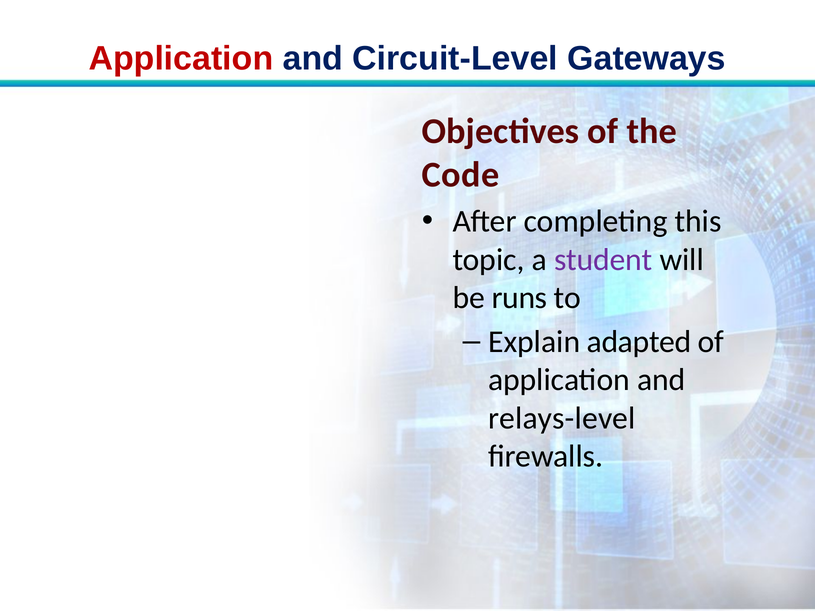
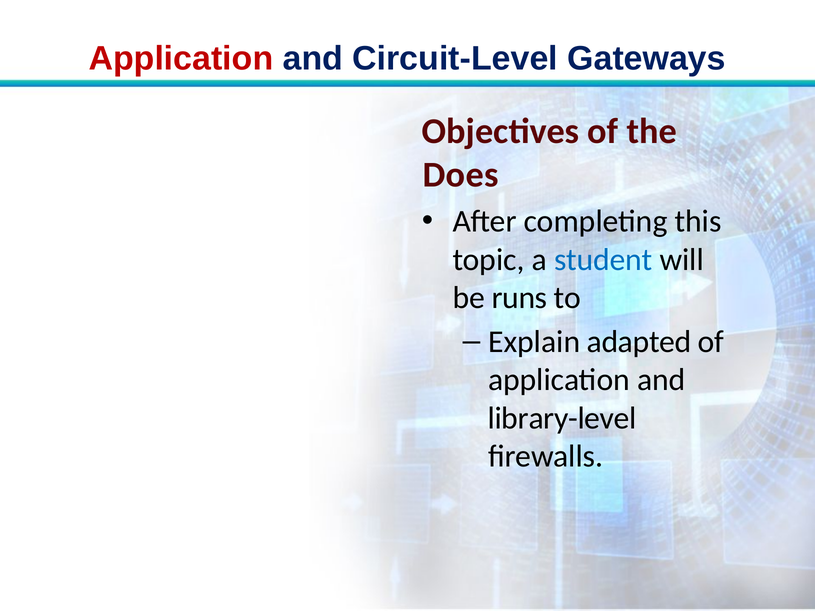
Code: Code -> Does (461, 175)
student colour: purple -> blue (603, 260)
relays-level: relays-level -> library-level (562, 418)
